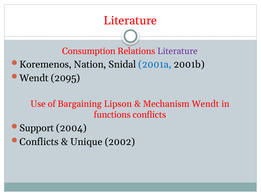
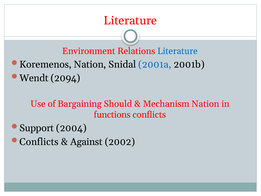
Consumption: Consumption -> Environment (89, 51)
Literature colour: purple -> blue (178, 51)
2095: 2095 -> 2094 (65, 78)
Lipson: Lipson -> Should (118, 104)
Mechanism Wendt: Wendt -> Nation (205, 104)
Unique: Unique -> Against (86, 142)
